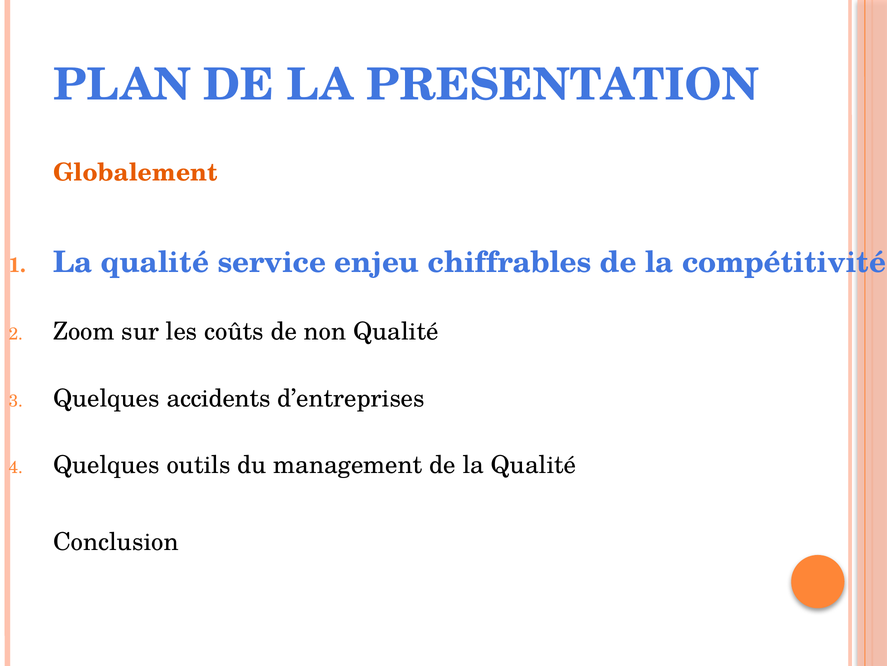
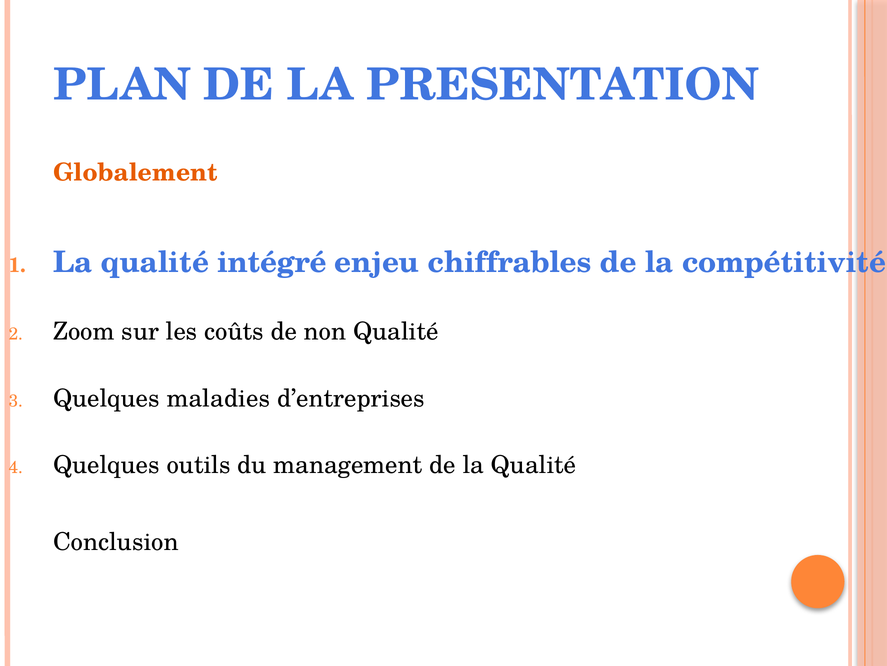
service: service -> intégré (272, 262)
accidents: accidents -> maladies (218, 398)
